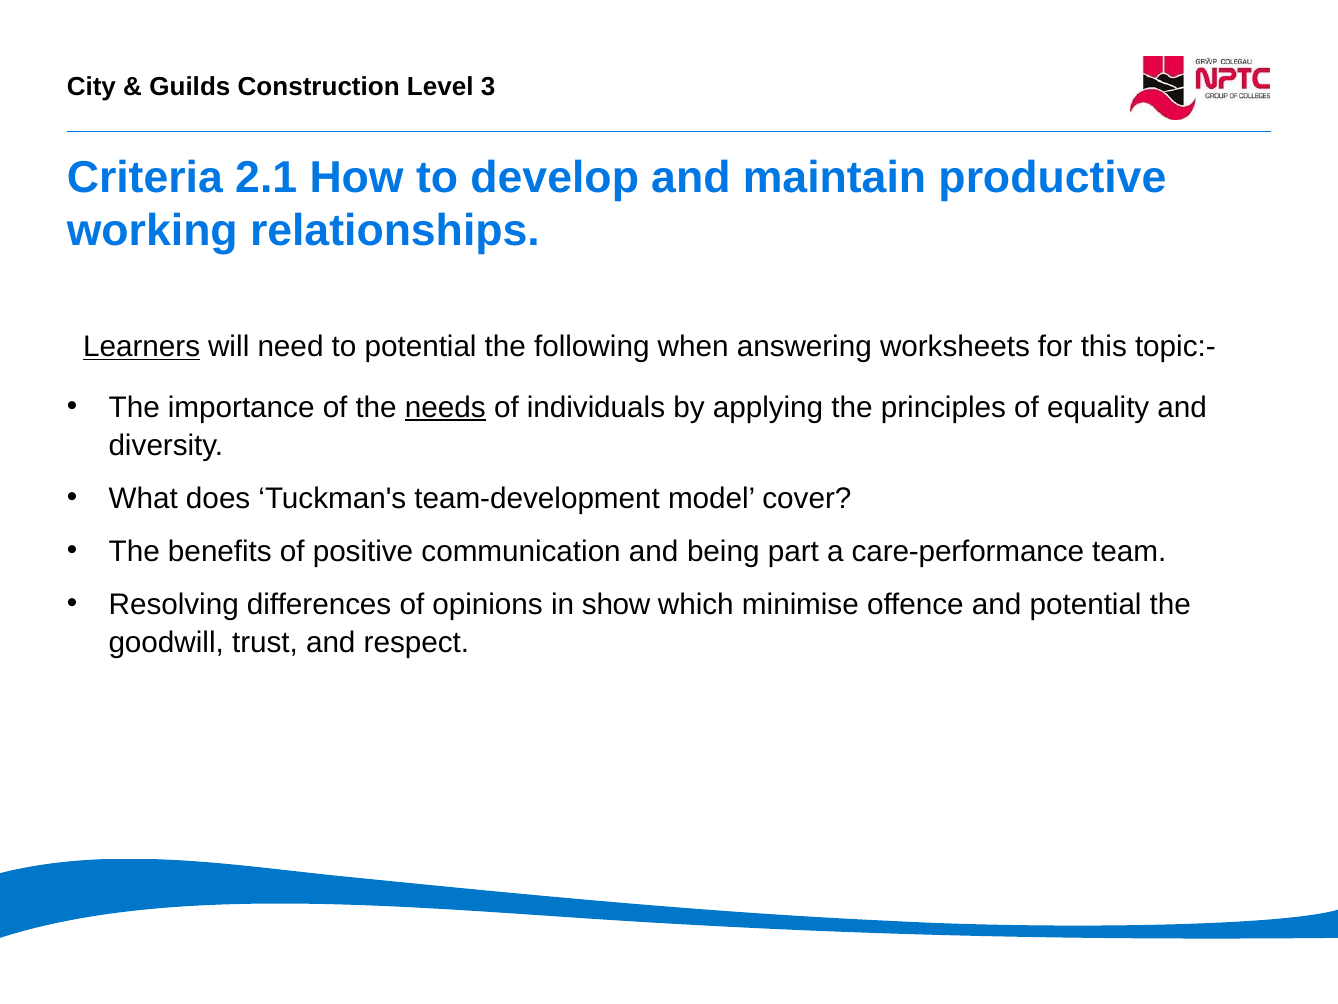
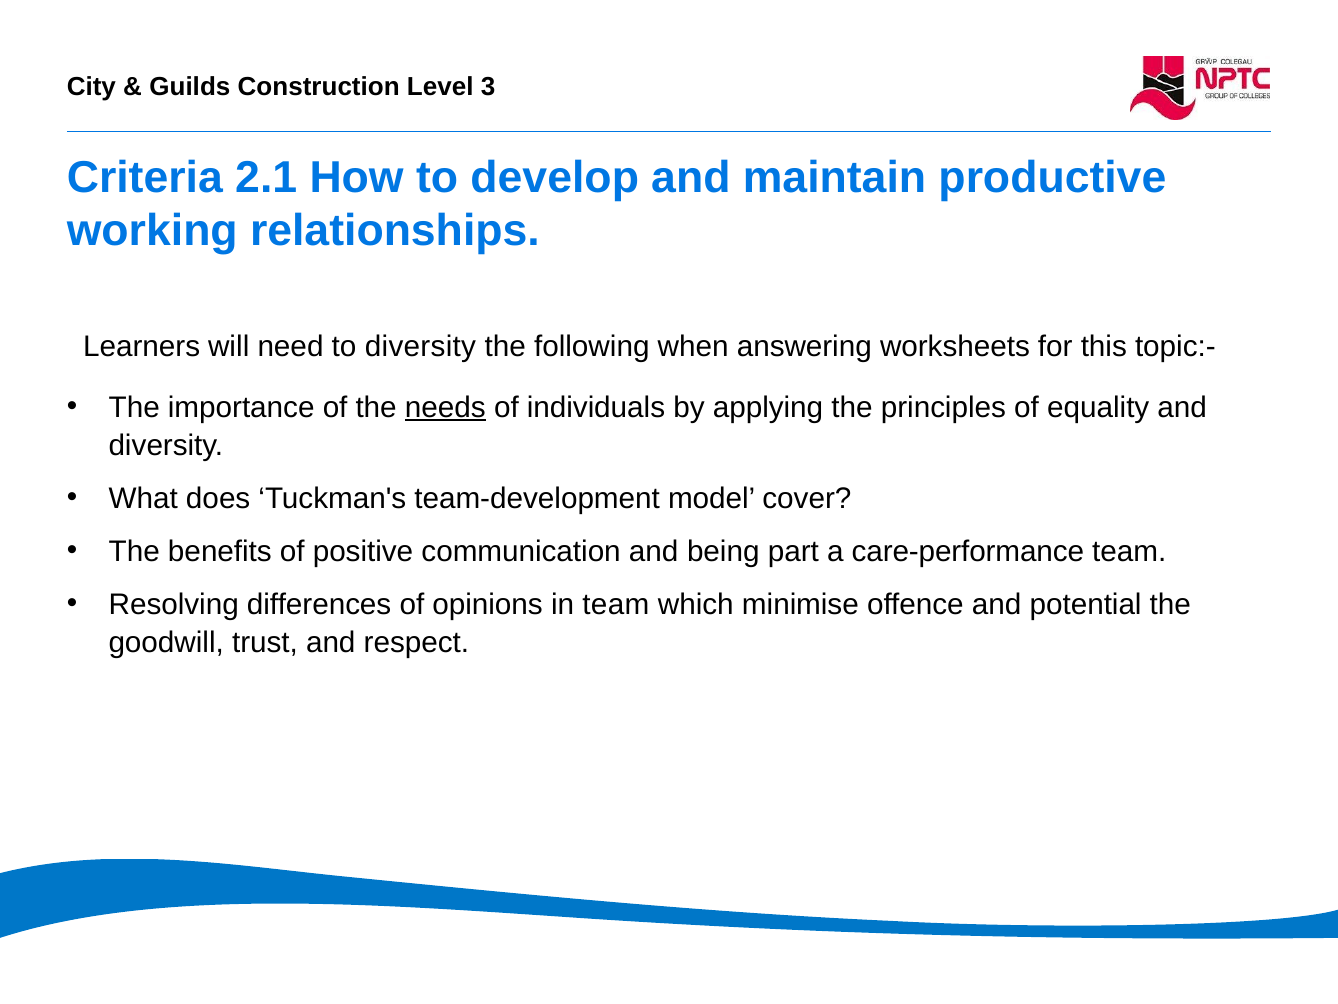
Learners underline: present -> none (142, 347)
to potential: potential -> diversity (420, 347)
in show: show -> team (616, 604)
